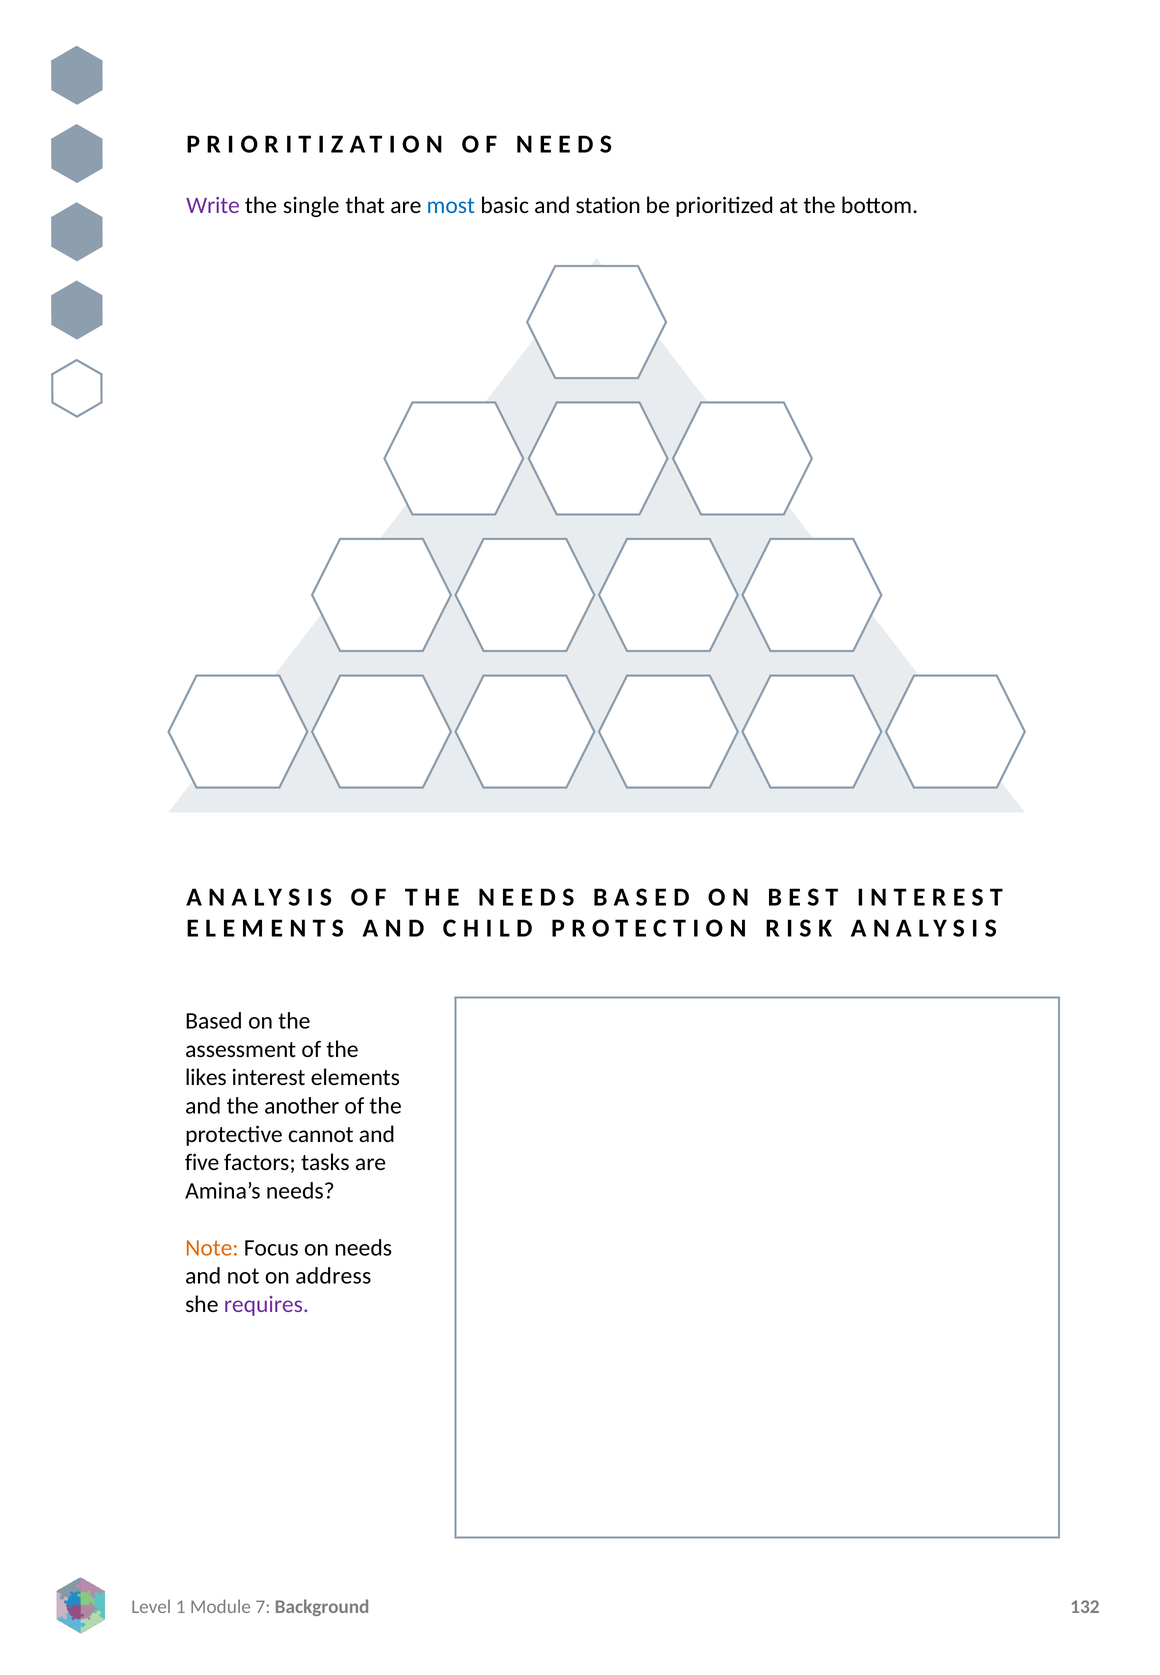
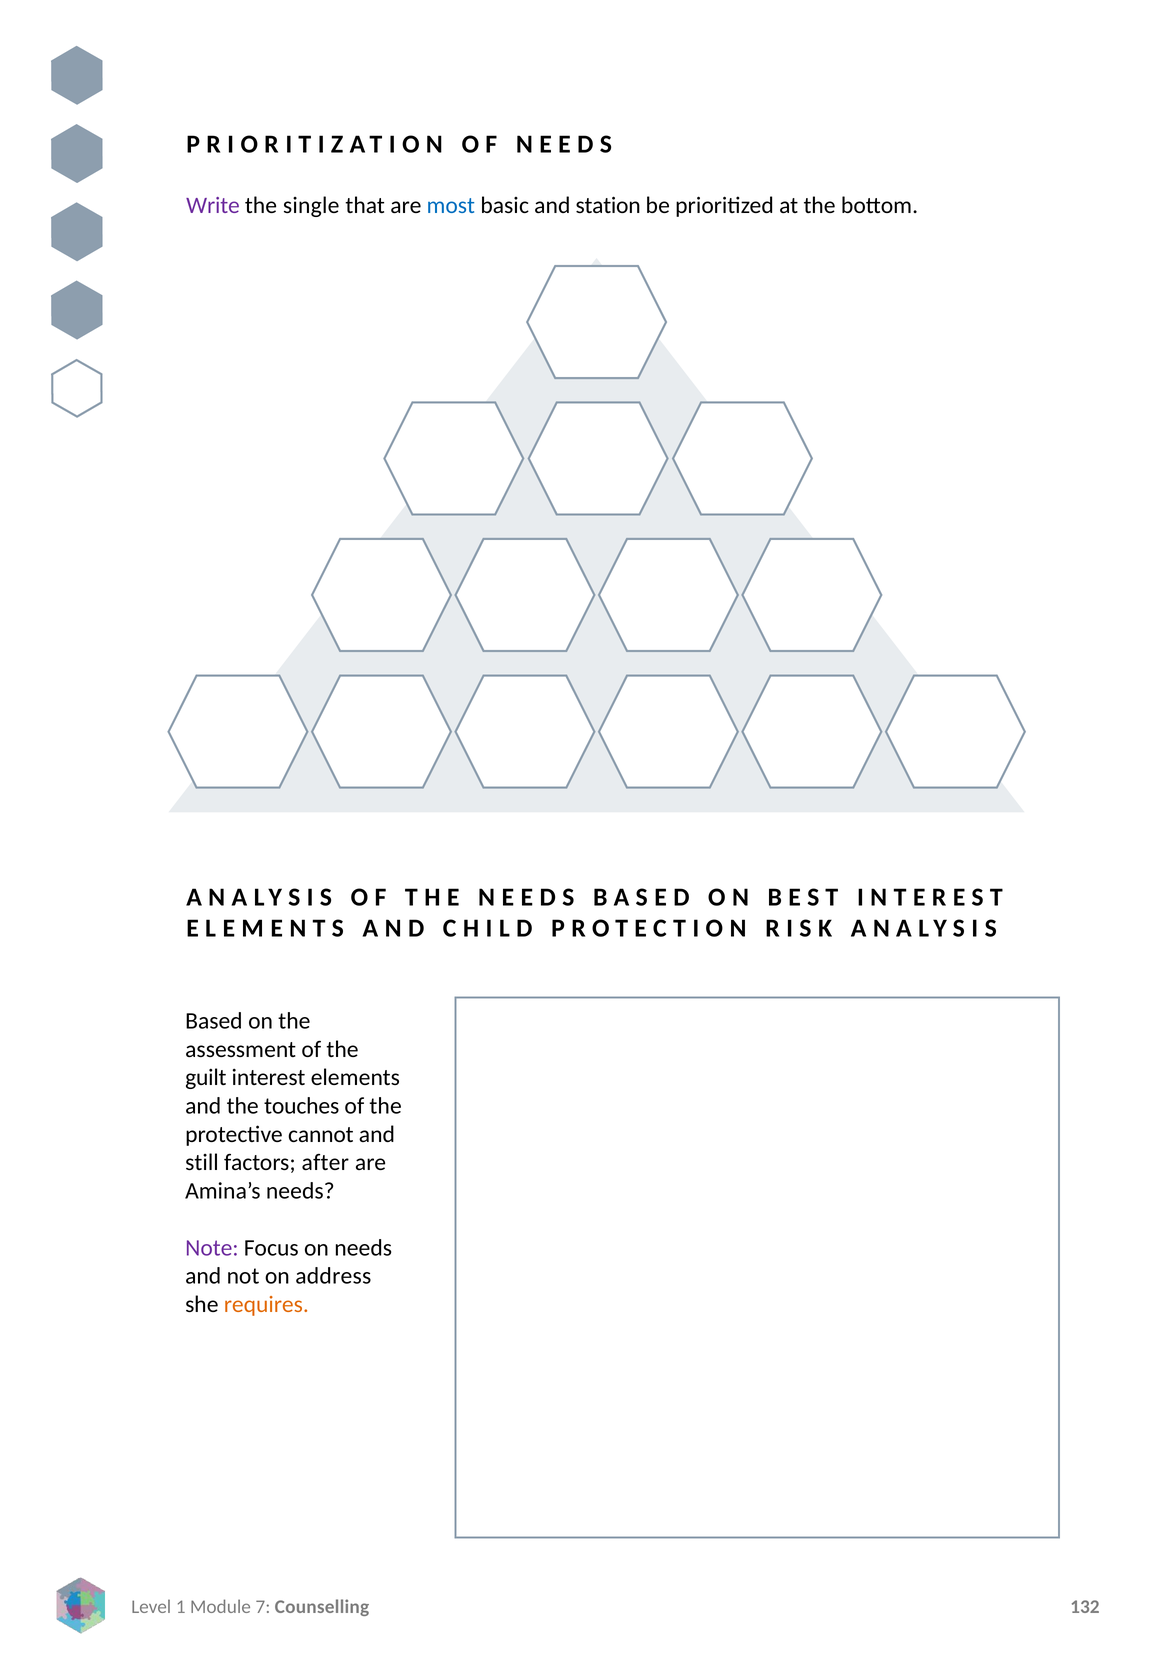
likes: likes -> guilt (206, 1078)
another: another -> touches (302, 1106)
five: five -> still (202, 1163)
tasks: tasks -> after (325, 1163)
Note colour: orange -> purple (212, 1248)
requires colour: purple -> orange (266, 1305)
Background: Background -> Counselling (322, 1607)
